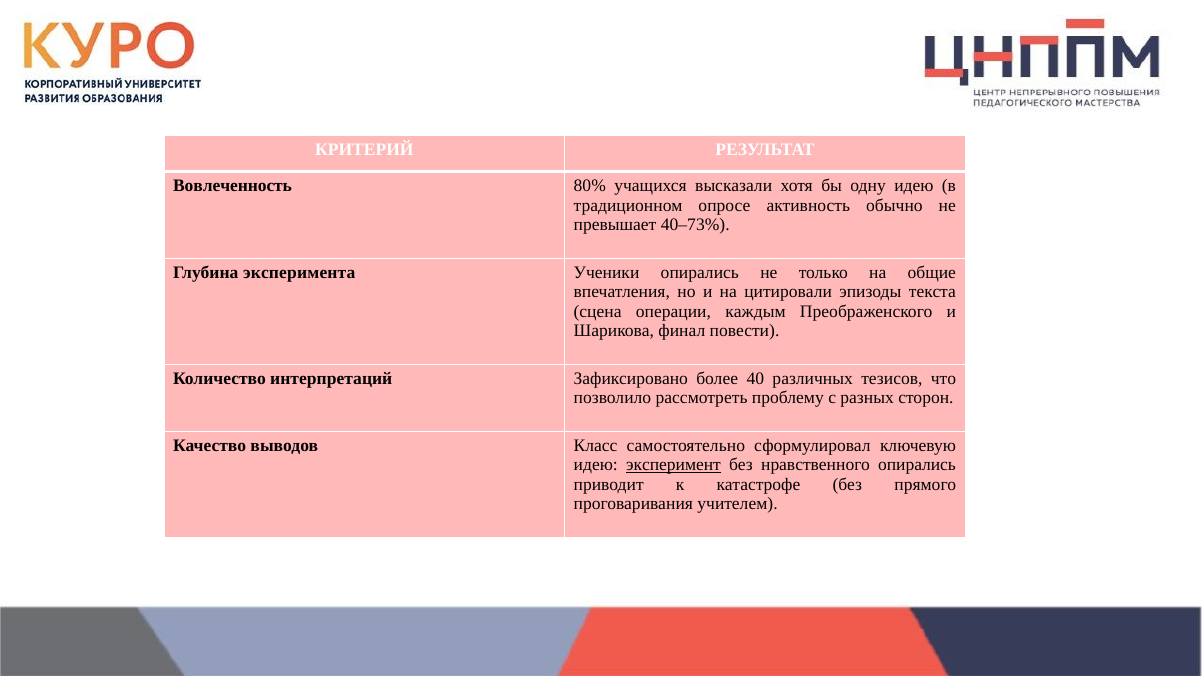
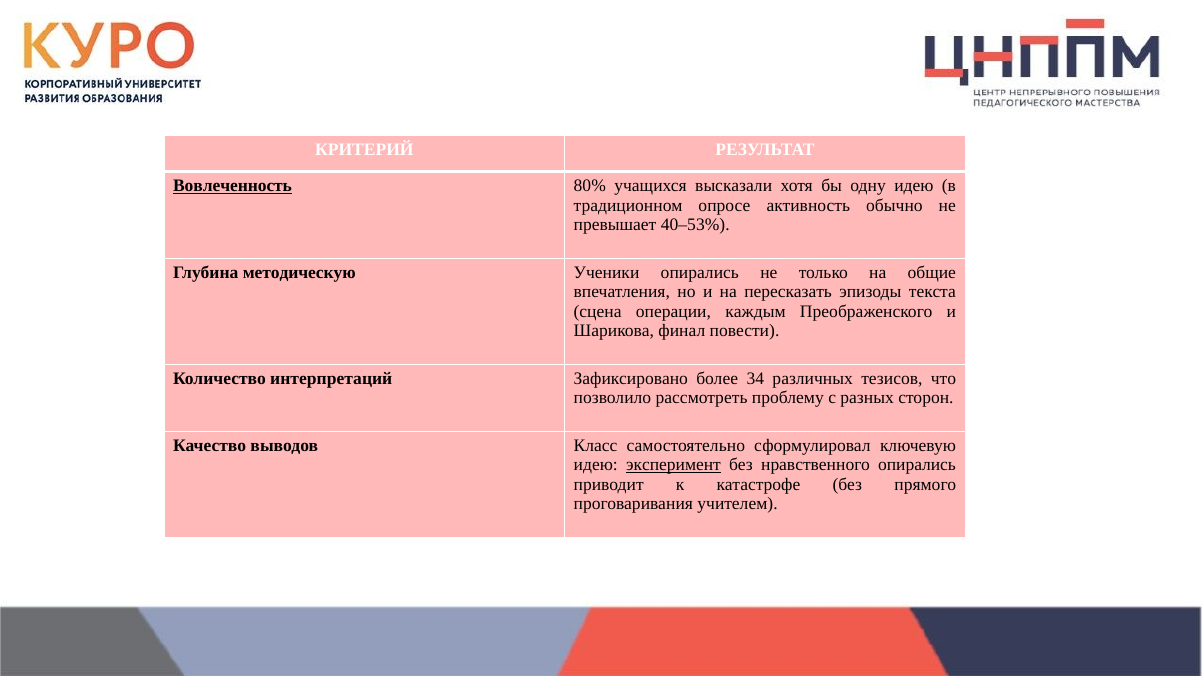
Вовлеченность underline: none -> present (233, 186)
40–73%: 40–73% -> 40–53% (695, 225)
эксперимента: эксперимента -> методическую (299, 273)
цитировали: цитировали -> пересказать (788, 292)
40: 40 -> 34 (755, 378)
